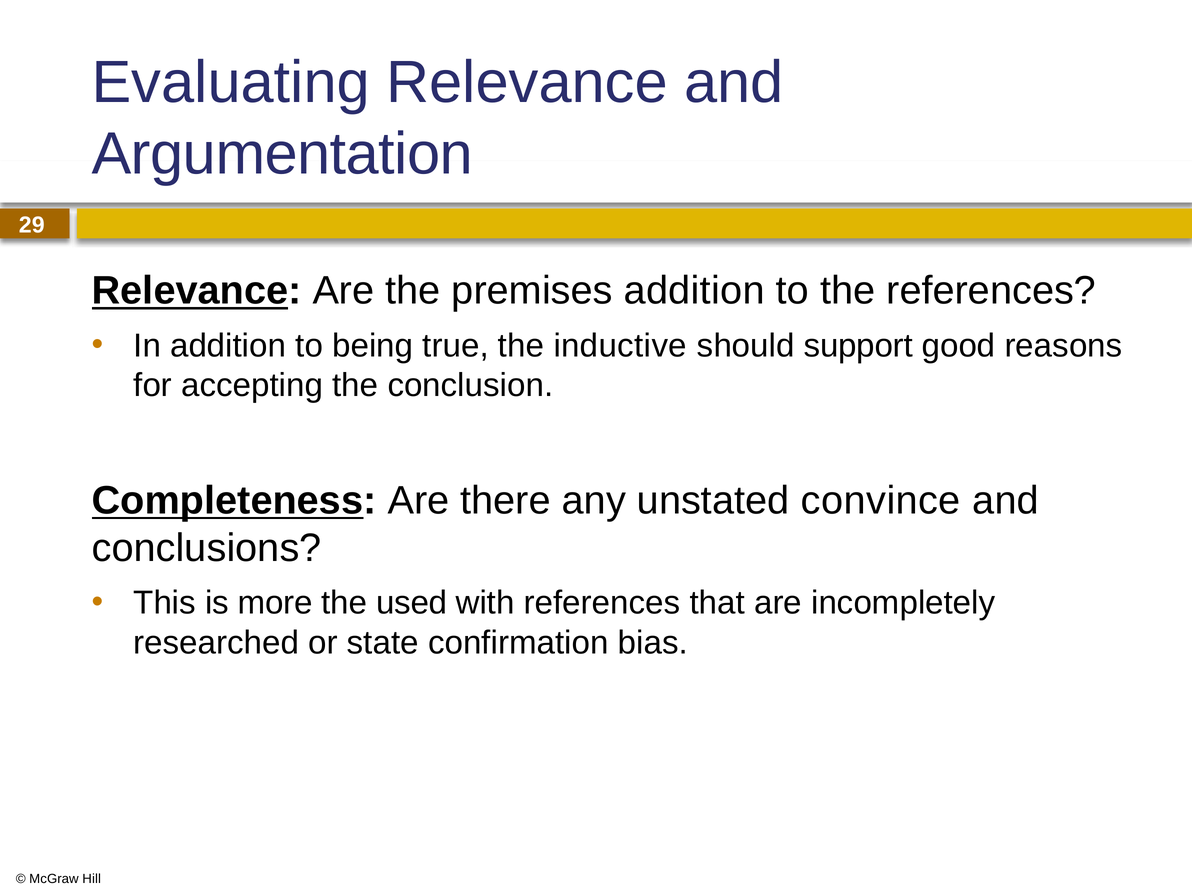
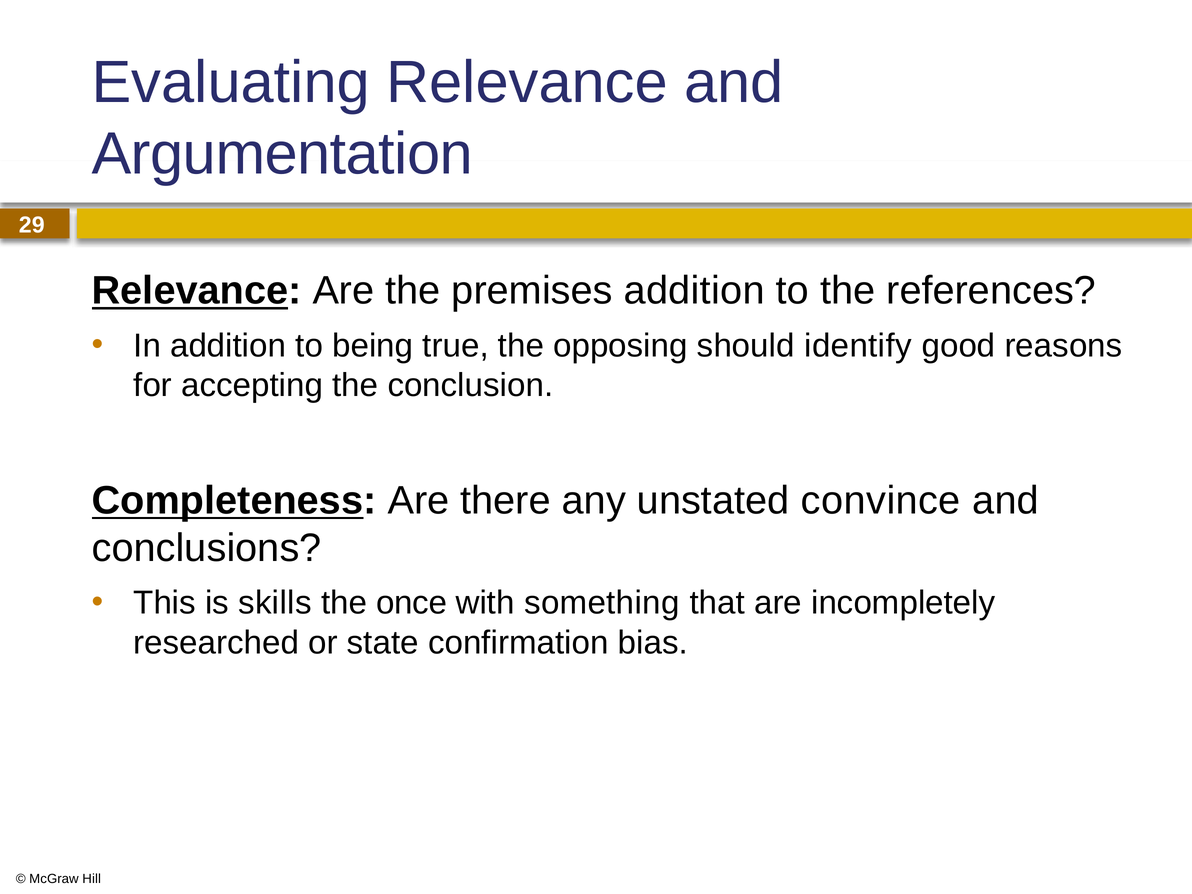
inductive: inductive -> opposing (620, 346)
support: support -> identify (858, 346)
more: more -> skills (275, 603)
used: used -> once (412, 603)
with references: references -> something (602, 603)
